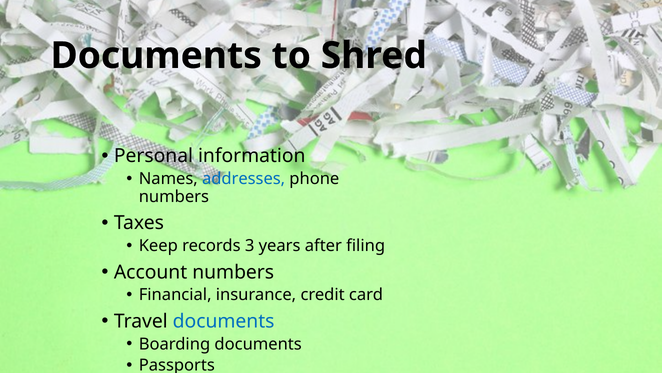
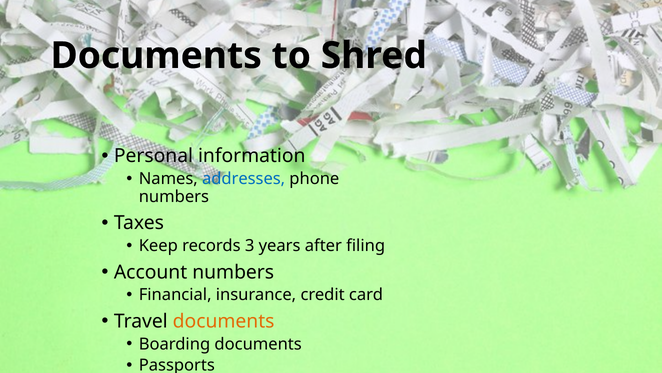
documents colour: blue -> orange (224, 321)
